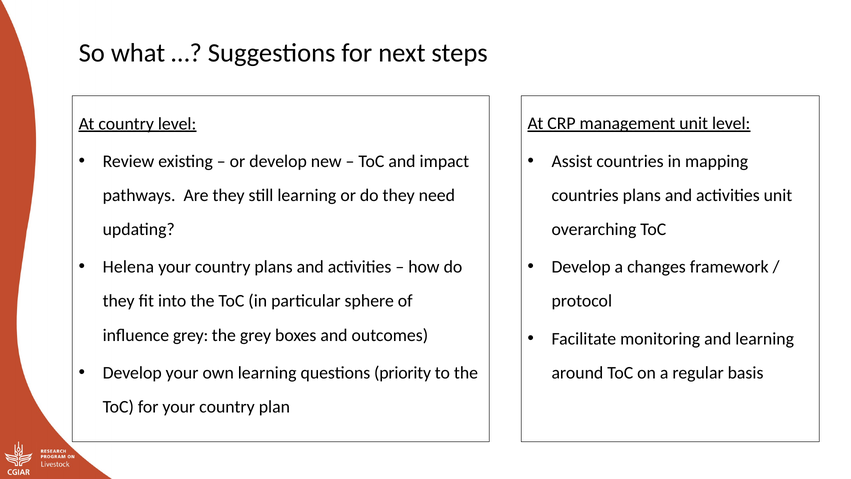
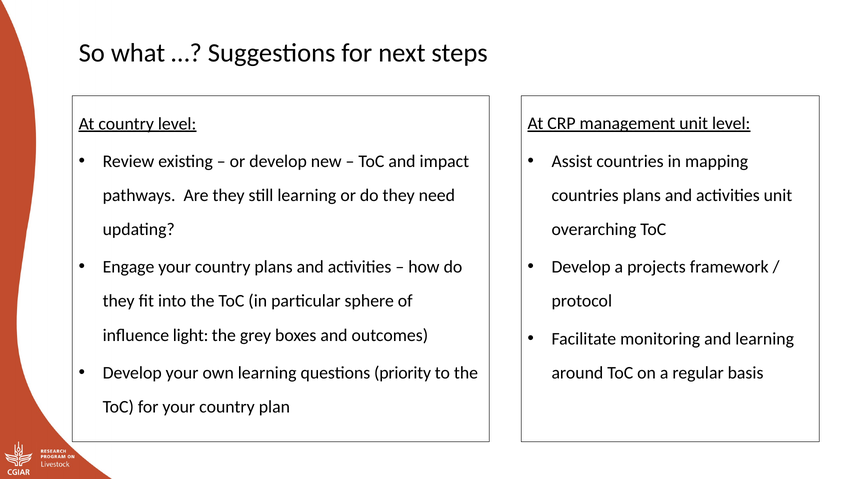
Helena: Helena -> Engage (128, 267)
changes: changes -> projects (656, 267)
influence grey: grey -> light (191, 335)
